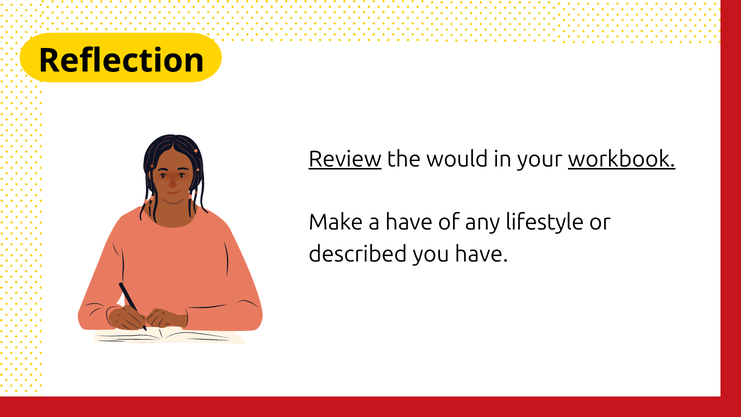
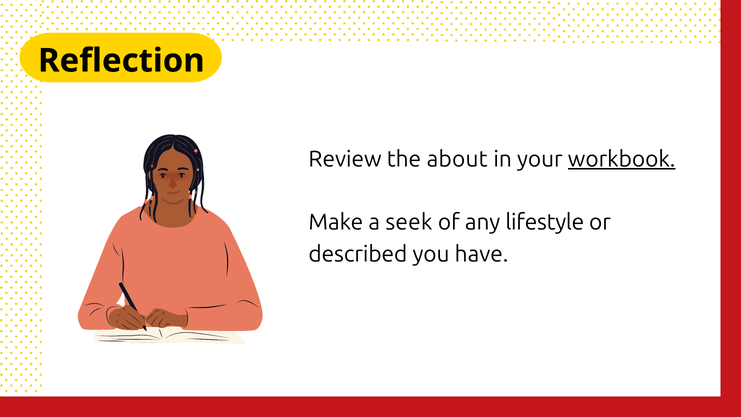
Review underline: present -> none (345, 159)
would: would -> about (457, 159)
a have: have -> seek (409, 222)
